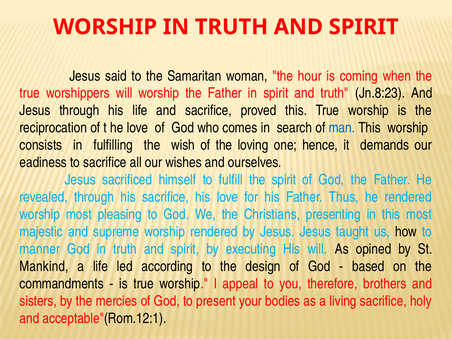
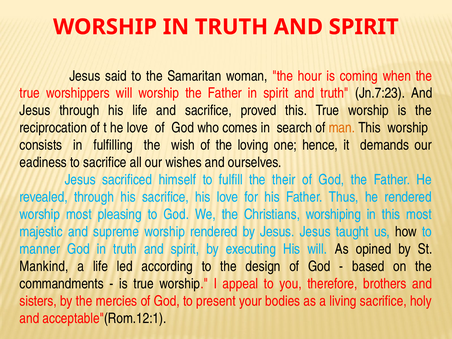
Jn.8:23: Jn.8:23 -> Jn.7:23 (380, 93)
man colour: blue -> orange (342, 128)
the spirit: spirit -> their (284, 180)
presenting: presenting -> worshiping (333, 214)
